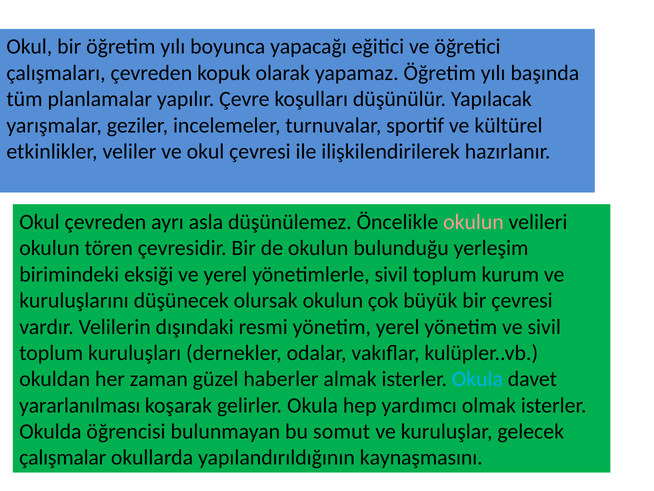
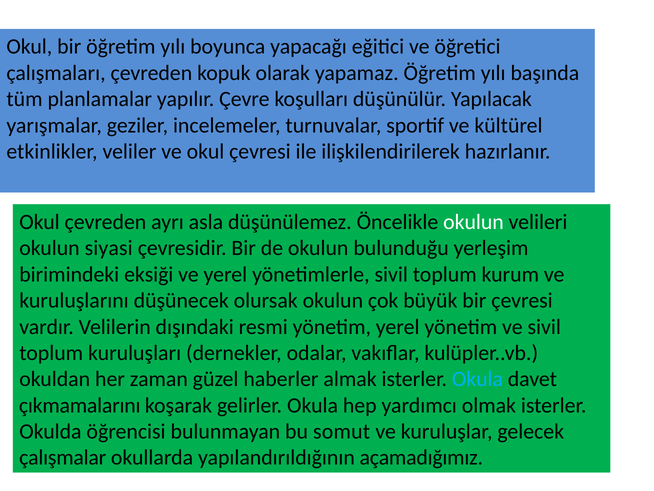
okulun colour: pink -> white (473, 222)
tören: tören -> siyasi (109, 248)
yararlanılması: yararlanılması -> çıkmamalarını (80, 405)
kaynaşmasını: kaynaşmasını -> açamadığımız (421, 457)
